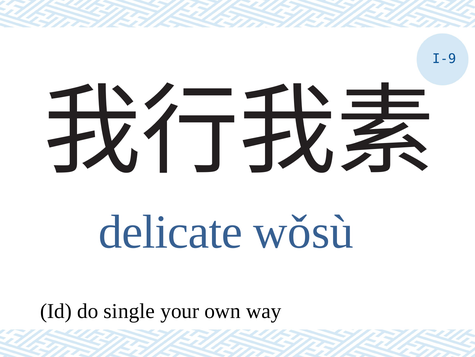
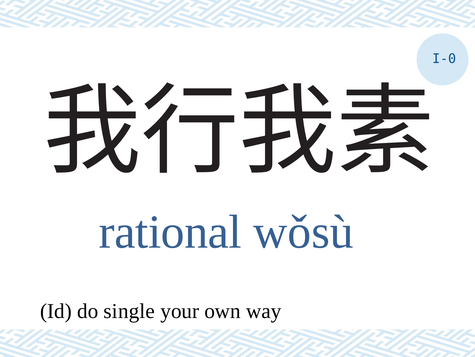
I-9: I-9 -> I-0 (444, 59)
delicate: delicate -> rational (170, 232)
